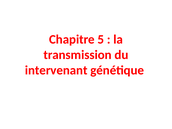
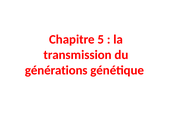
intervenant: intervenant -> générations (56, 70)
